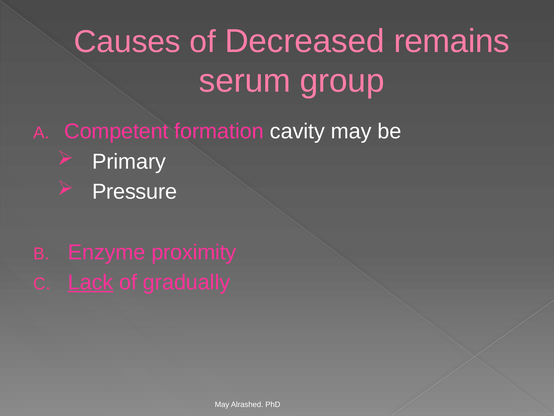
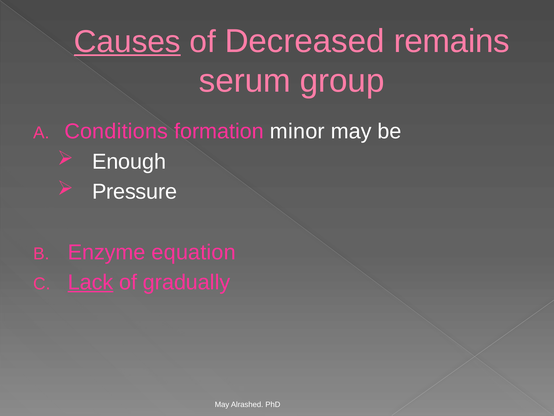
Causes underline: none -> present (127, 42)
Competent: Competent -> Conditions (116, 131)
cavity: cavity -> minor (297, 131)
Primary: Primary -> Enough (129, 161)
proximity: proximity -> equation (194, 252)
